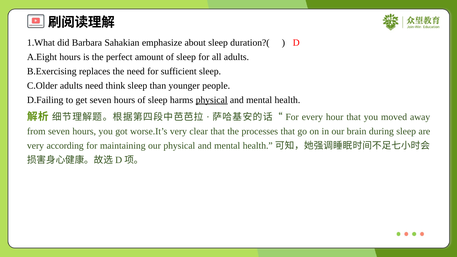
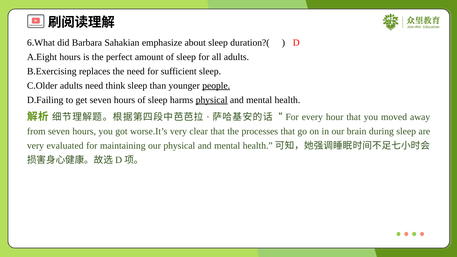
1.What: 1.What -> 6.What (41, 43)
people underline: none -> present (216, 86)
according: according -> evaluated (65, 146)
